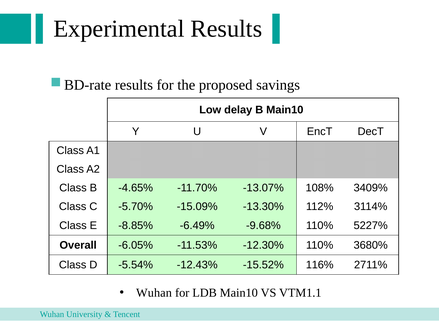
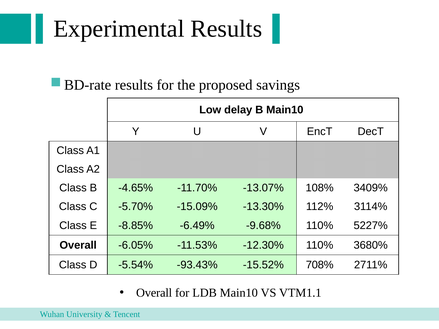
-12.43%: -12.43% -> -93.43% (197, 265)
116%: 116% -> 708% (320, 265)
Wuhan: Wuhan -> Overall (154, 293)
